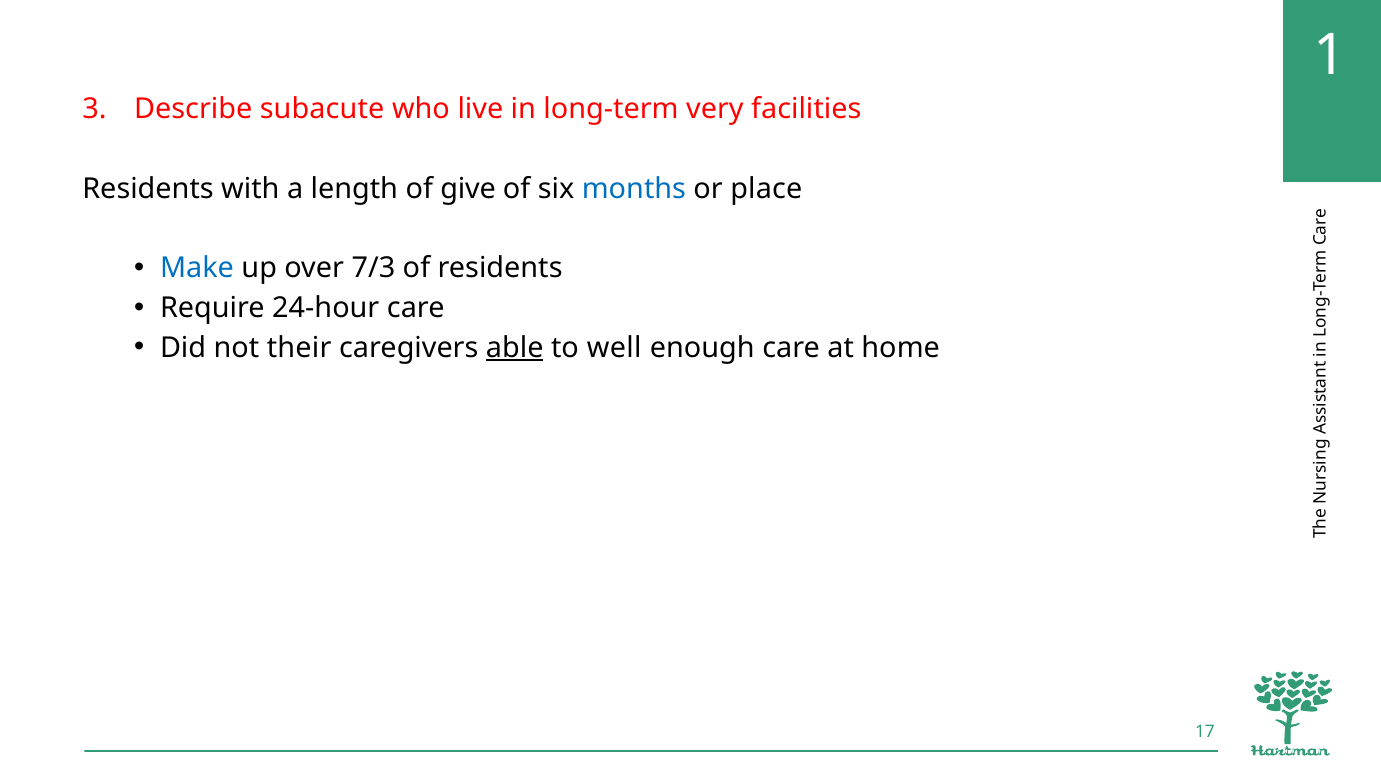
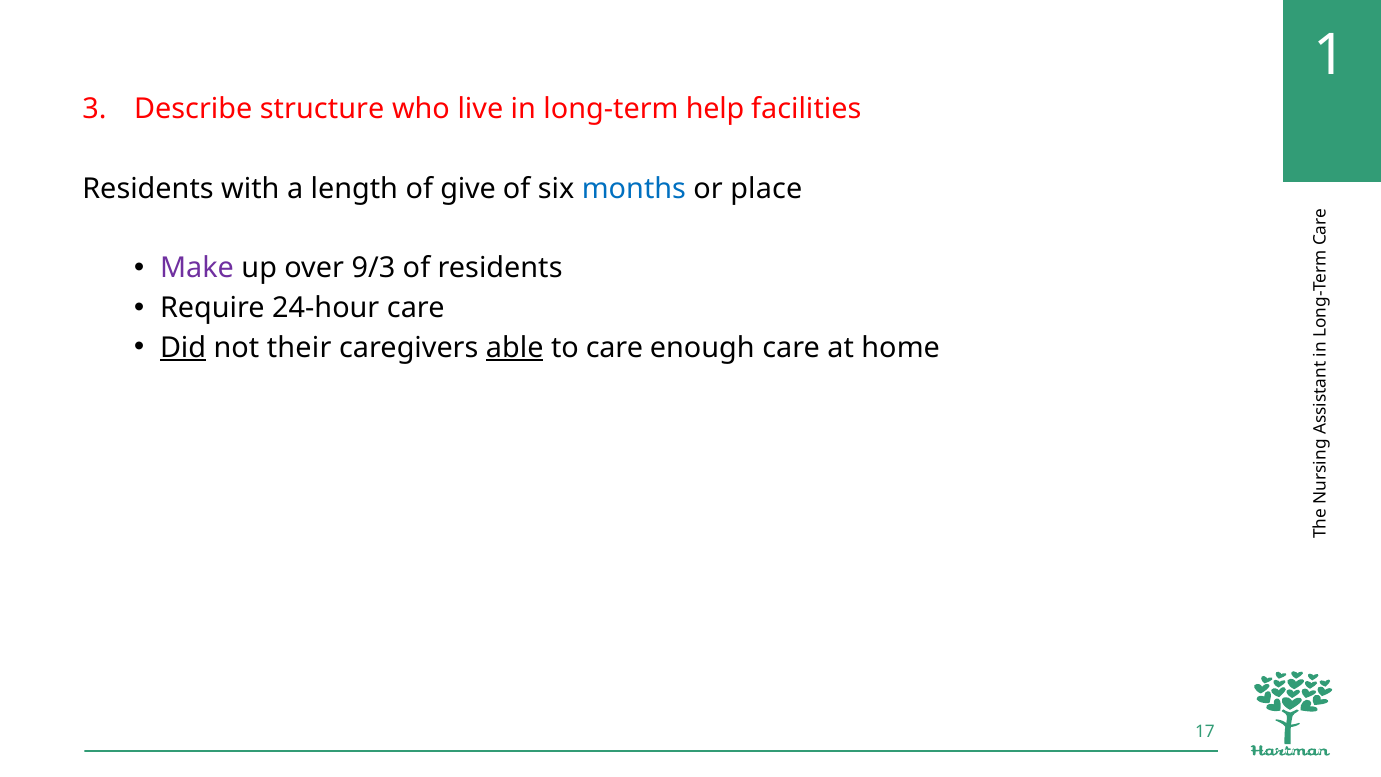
subacute: subacute -> structure (322, 109)
very: very -> help (715, 109)
Make colour: blue -> purple (197, 268)
7/3: 7/3 -> 9/3 (373, 268)
Did underline: none -> present (183, 348)
to well: well -> care (615, 348)
